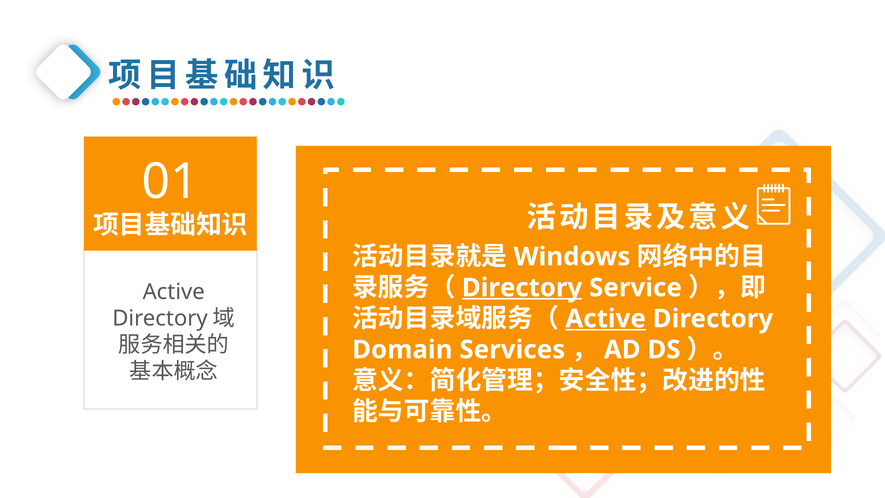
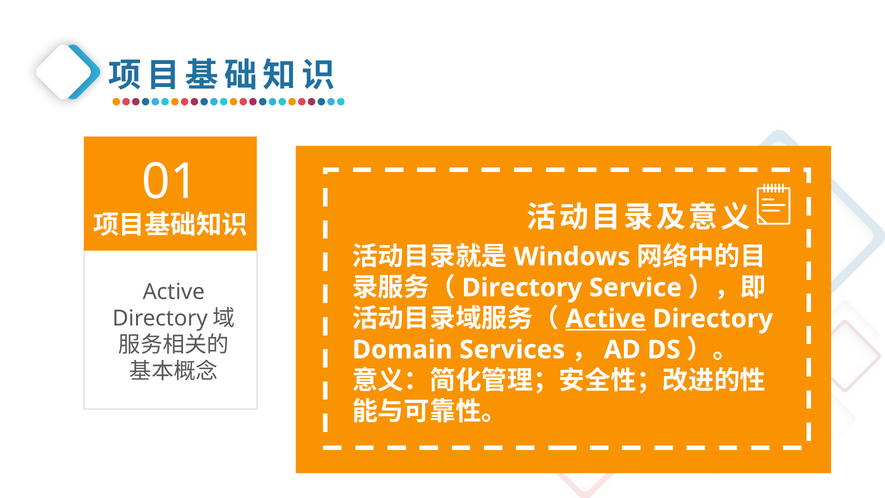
Directory underline: present -> none (522, 288)
